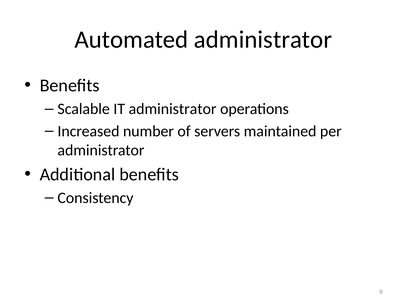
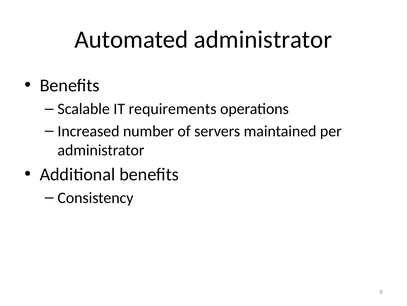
IT administrator: administrator -> requirements (173, 109)
